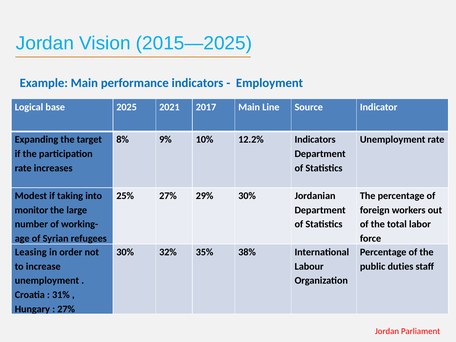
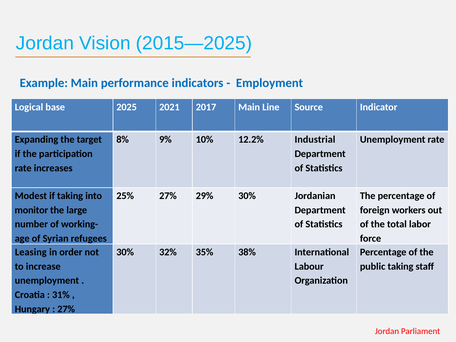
12.2% Indicators: Indicators -> Industrial (315, 140)
public duties: duties -> taking (401, 266)
